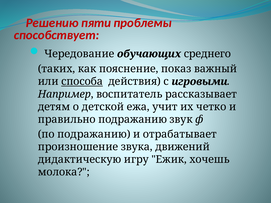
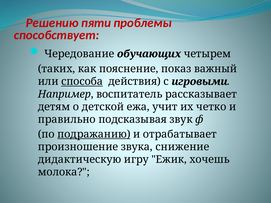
среднего: среднего -> четырем (207, 54)
правильно подражанию: подражанию -> подсказывая (133, 120)
подражанию underline: none -> present (94, 134)
движений: движений -> снижение (182, 147)
